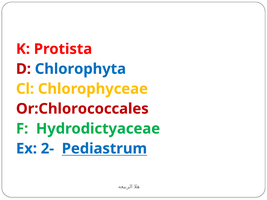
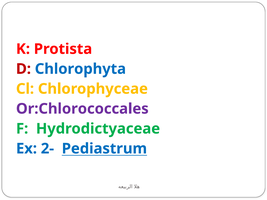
Or:Chlorococcales colour: red -> purple (82, 109)
